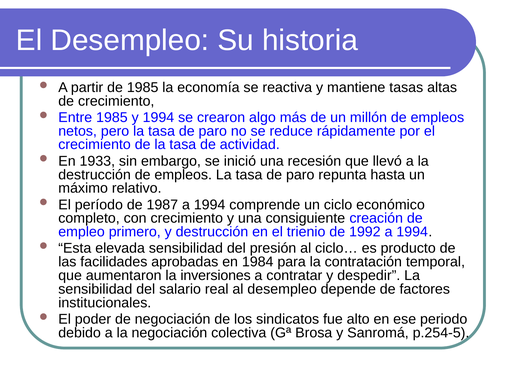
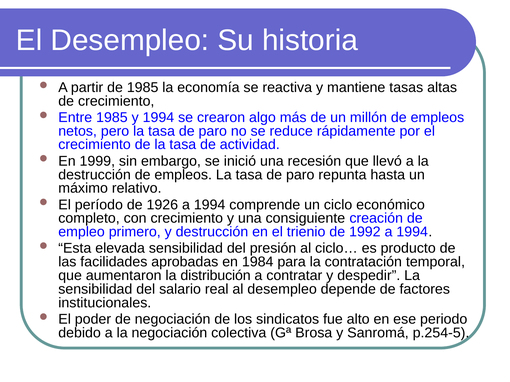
1933: 1933 -> 1999 (97, 161)
1987: 1987 -> 1926 (162, 205)
inversiones: inversiones -> distribución (216, 276)
